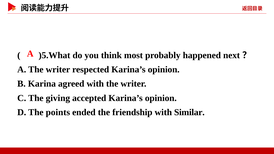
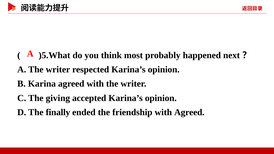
points: points -> finally (58, 112)
with Similar: Similar -> Agreed (189, 112)
